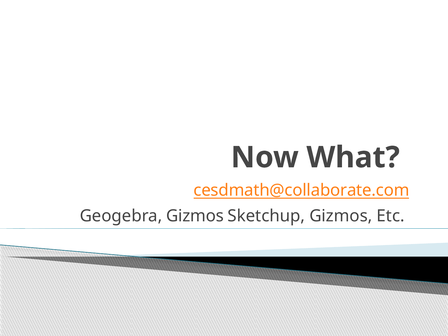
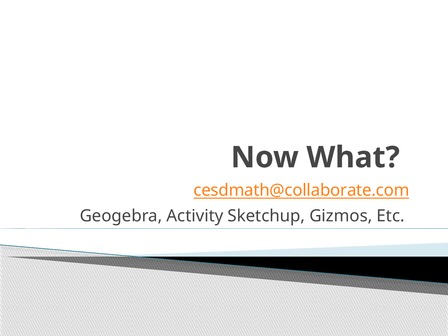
Geogebra Gizmos: Gizmos -> Activity (195, 216)
